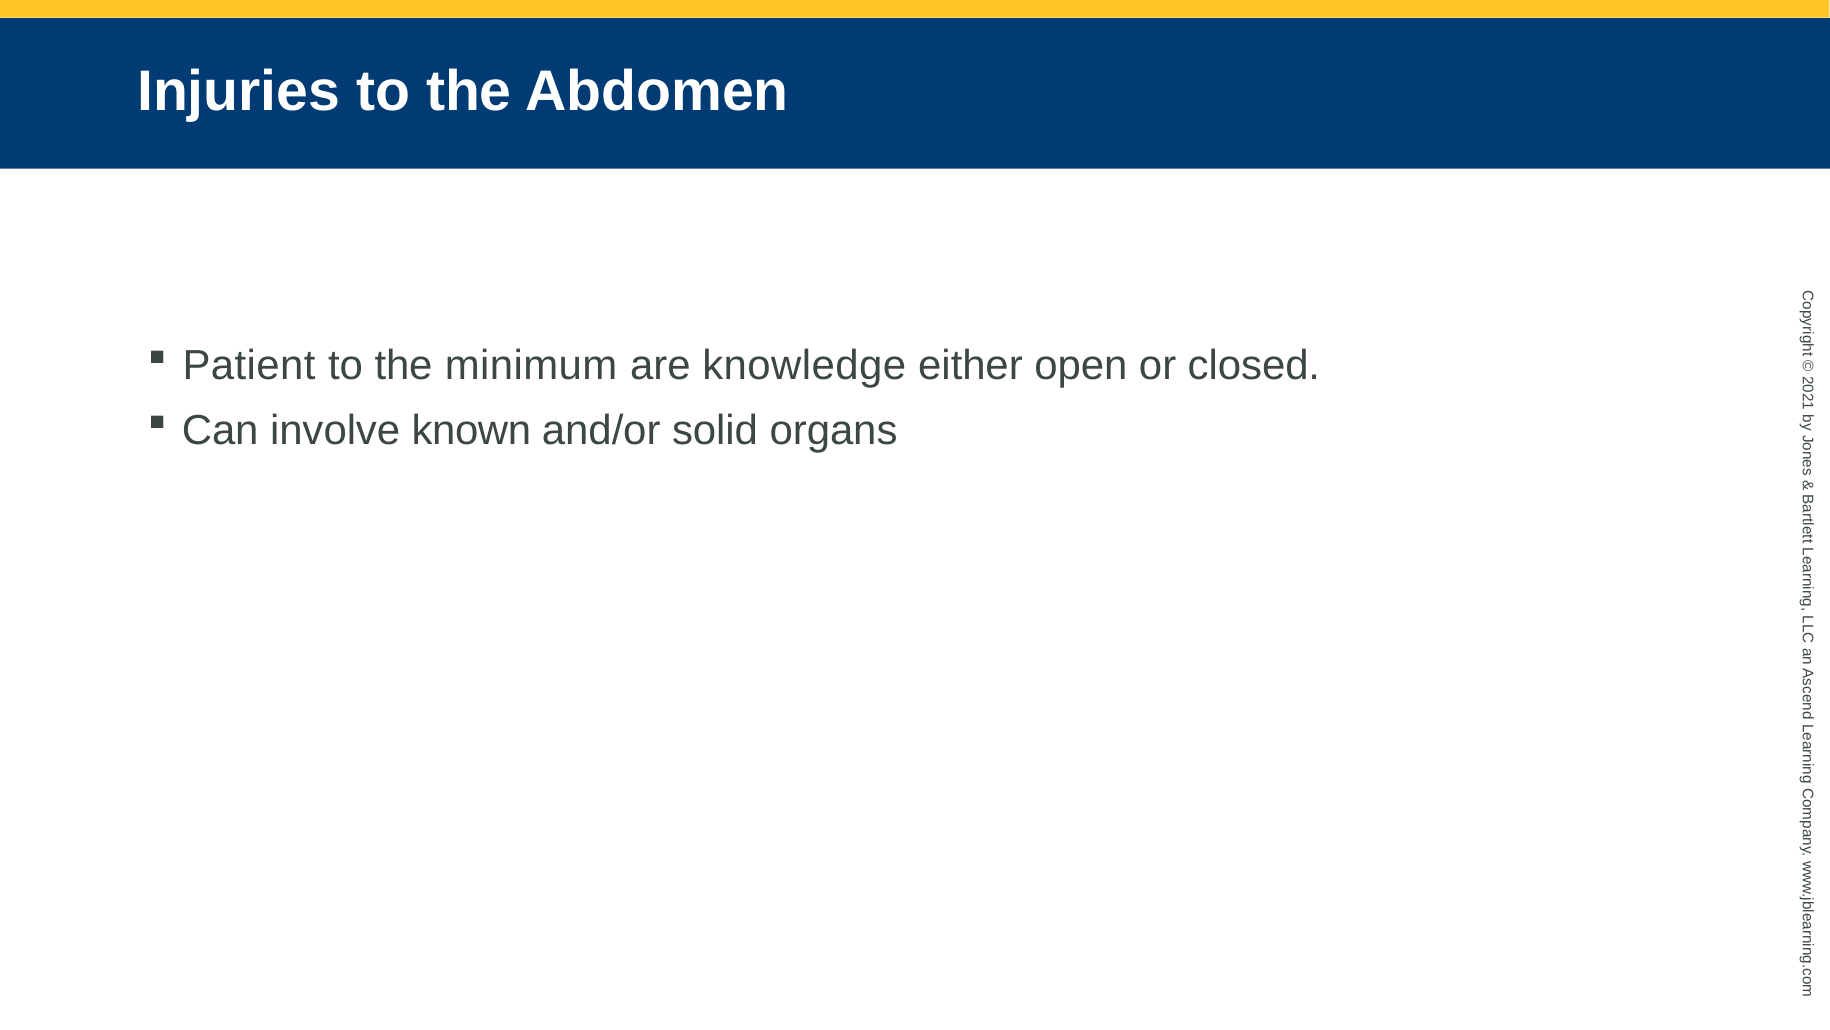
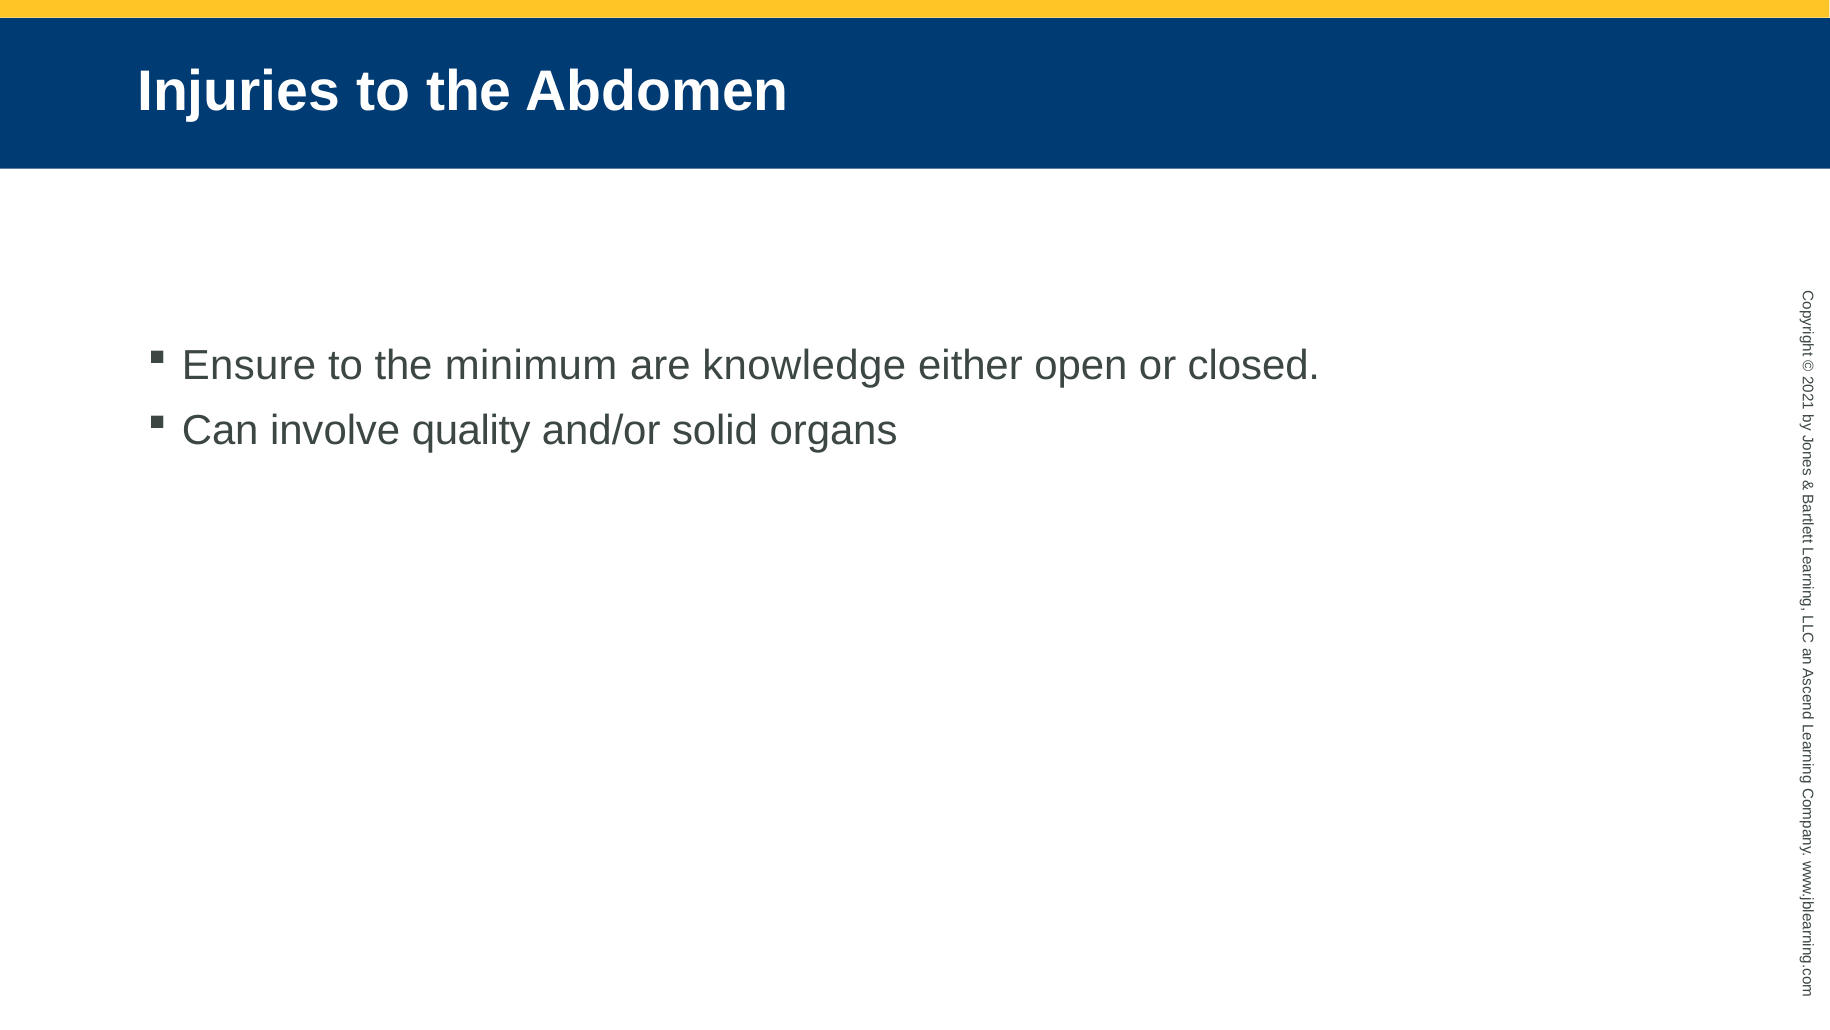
Patient: Patient -> Ensure (249, 366)
known: known -> quality (471, 431)
